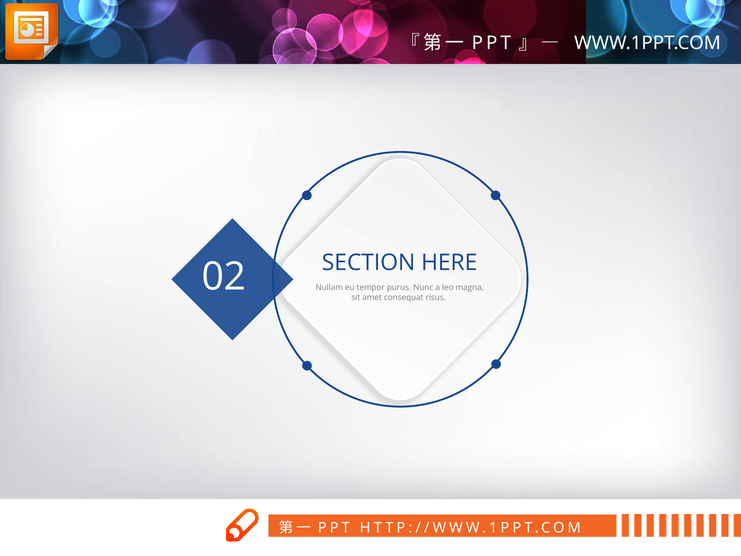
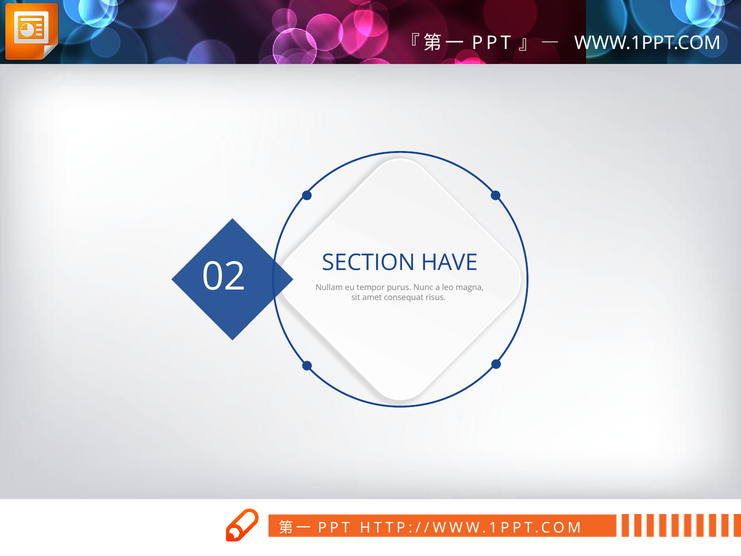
HERE: HERE -> HAVE (449, 263)
